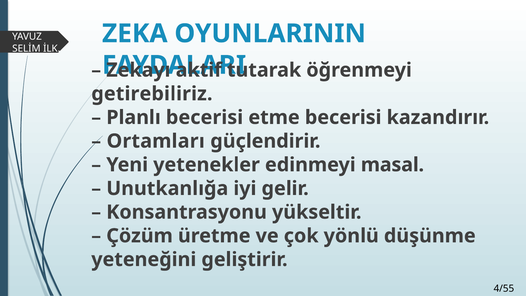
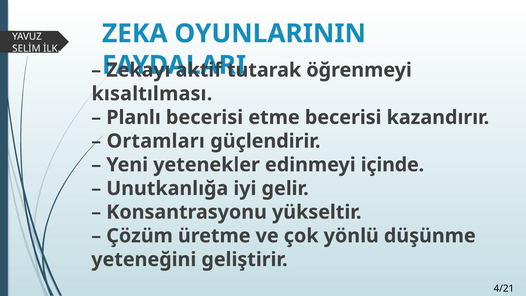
getirebiliriz: getirebiliriz -> kısaltılması (152, 94)
masal: masal -> içinde (392, 165)
4/55: 4/55 -> 4/21 (504, 288)
